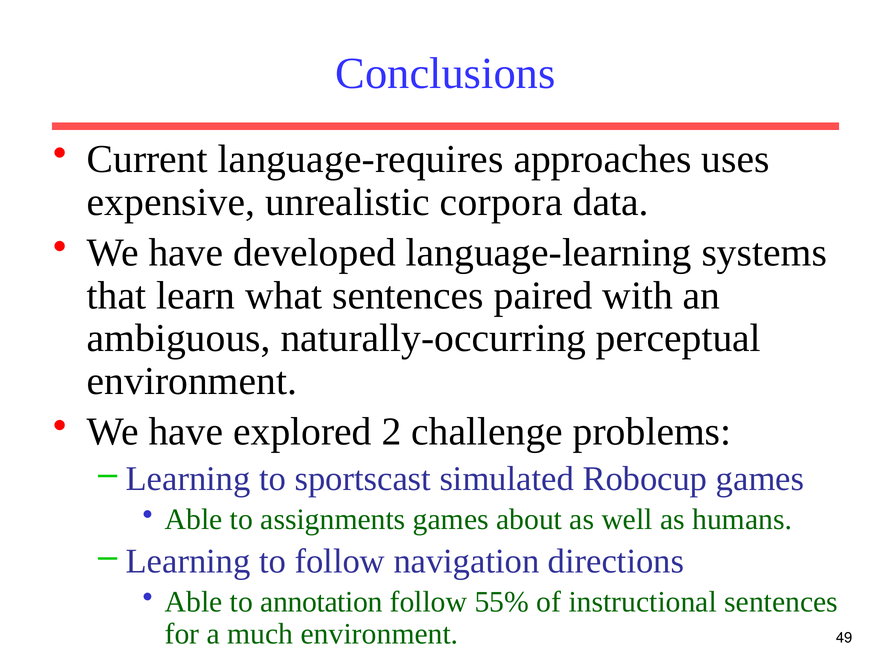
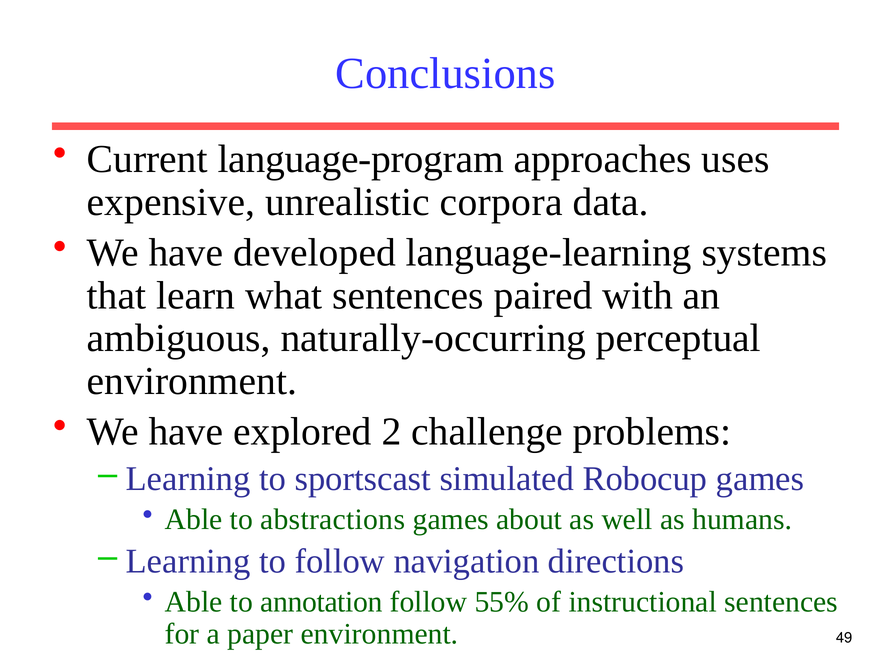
language-requires: language-requires -> language-program (361, 159)
assignments: assignments -> abstractions (333, 520)
much: much -> paper (260, 634)
